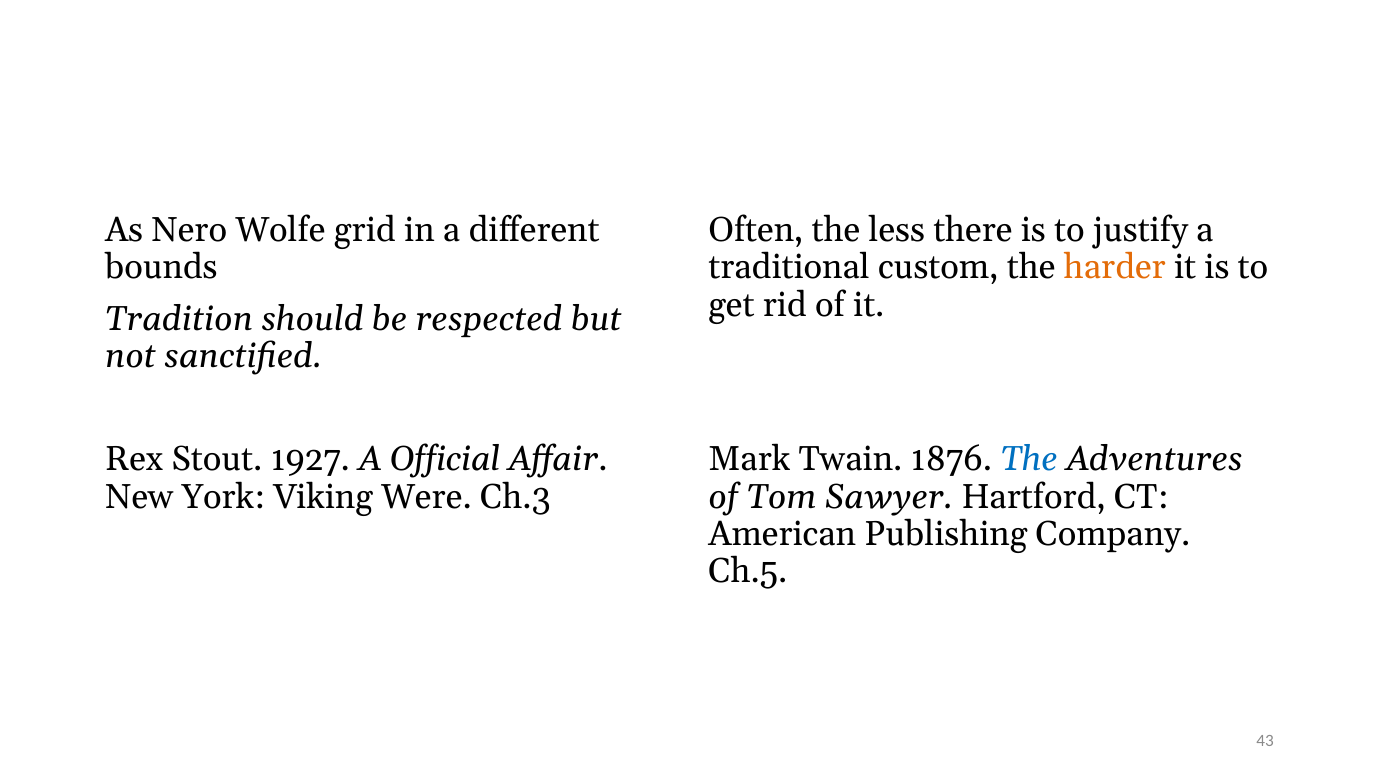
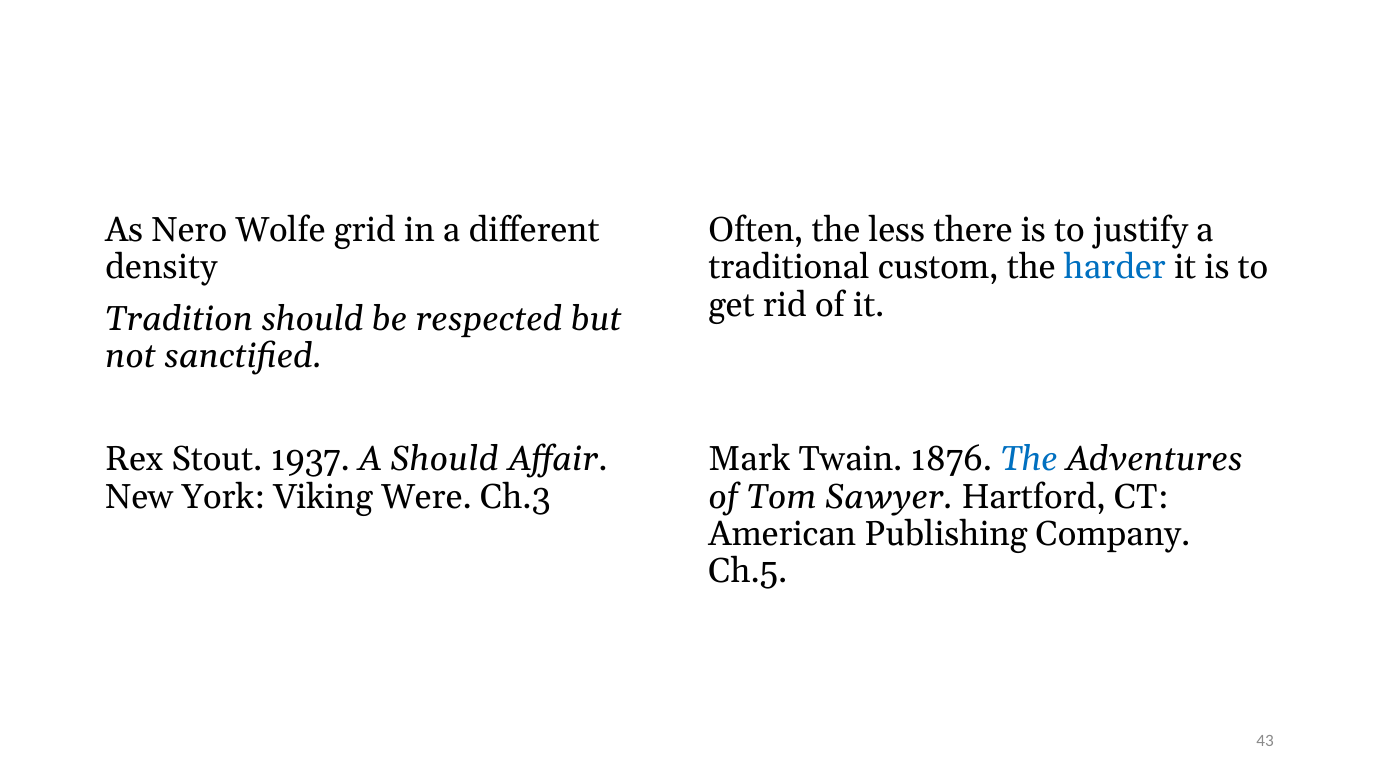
bounds: bounds -> density (161, 267)
harder colour: orange -> blue (1115, 267)
1927: 1927 -> 1937 (310, 459)
A Official: Official -> Should (444, 459)
